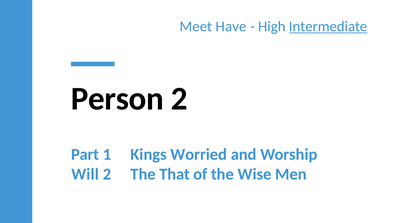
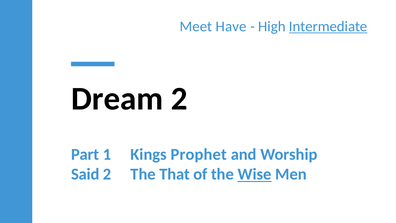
Person: Person -> Dream (117, 99)
Worried: Worried -> Prophet (199, 154)
Will: Will -> Said (85, 174)
Wise underline: none -> present (255, 174)
